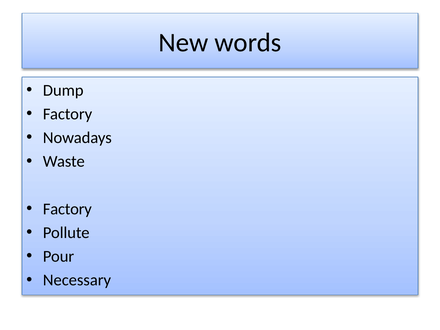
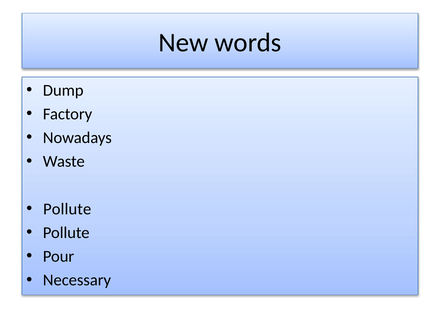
Factory: Factory -> Pollute (67, 209)
